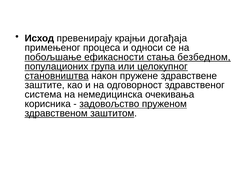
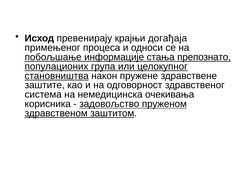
ефикасности: ефикасности -> информације (114, 57)
безбедном: безбедном -> препознато (204, 57)
